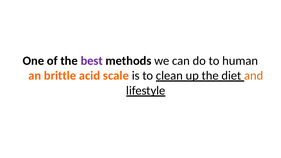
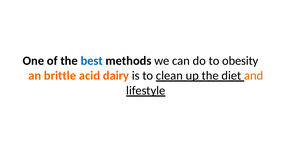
best colour: purple -> blue (92, 61)
human: human -> obesity (240, 61)
scale: scale -> dairy (116, 76)
